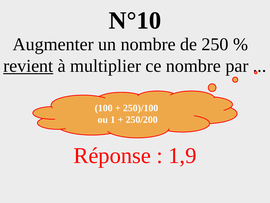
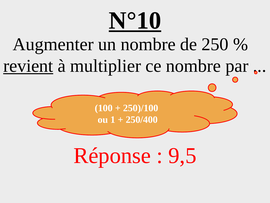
N°10 underline: none -> present (135, 20)
250/200: 250/200 -> 250/400 (142, 119)
1,9: 1,9 -> 9,5 (182, 155)
